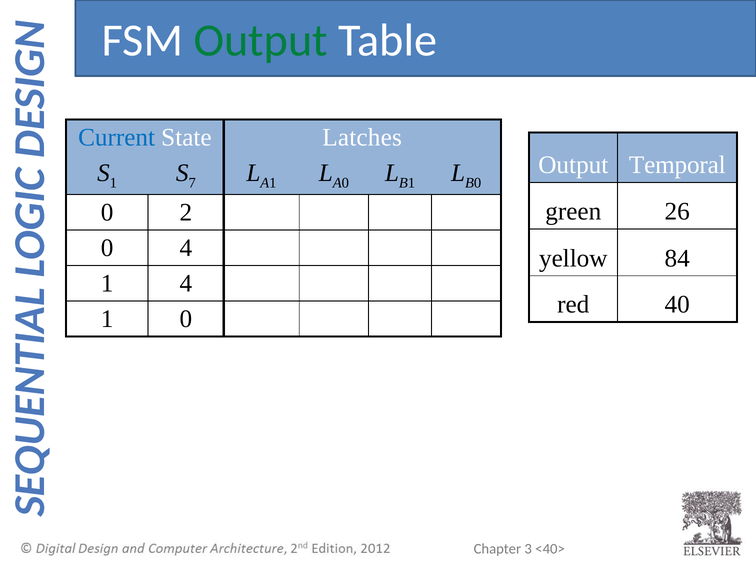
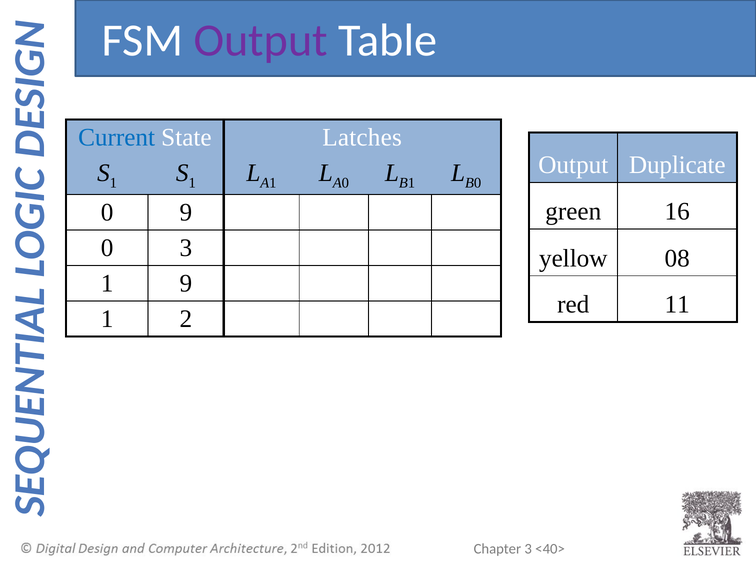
Output colour: green -> purple (261, 40)
Temporal: Temporal -> Duplicate (677, 165)
7: 7 -> 1 (192, 183)
26: 26 -> 16 (677, 212)
0 2: 2 -> 9 (186, 213)
0 4: 4 -> 3 (186, 248)
84: 84 -> 08 (677, 258)
1 4: 4 -> 9 (186, 283)
40: 40 -> 11 (677, 305)
1 0: 0 -> 2 (186, 319)
